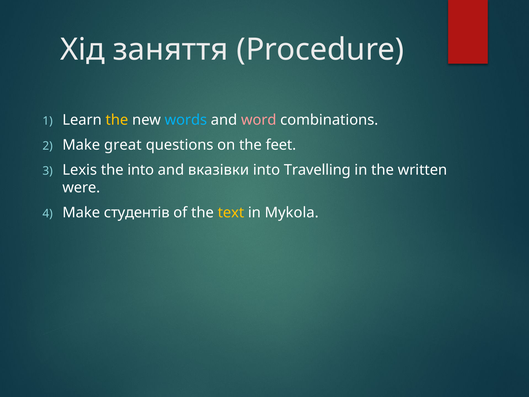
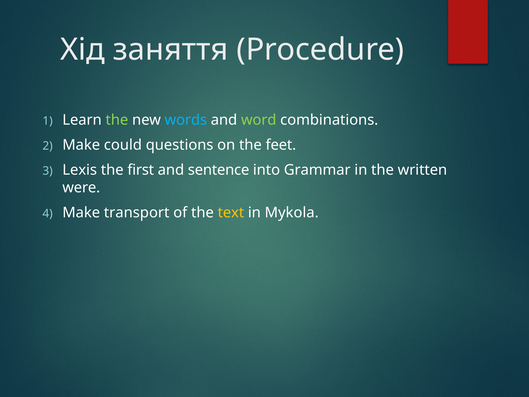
the colour: yellow -> light green (117, 120)
word colour: pink -> light green (259, 120)
great: great -> could (123, 145)
the into: into -> first (141, 170)
вказівки: вказівки -> sentence (219, 170)
Travelling: Travelling -> Grammar (317, 170)
студентів: студентів -> transport (137, 213)
